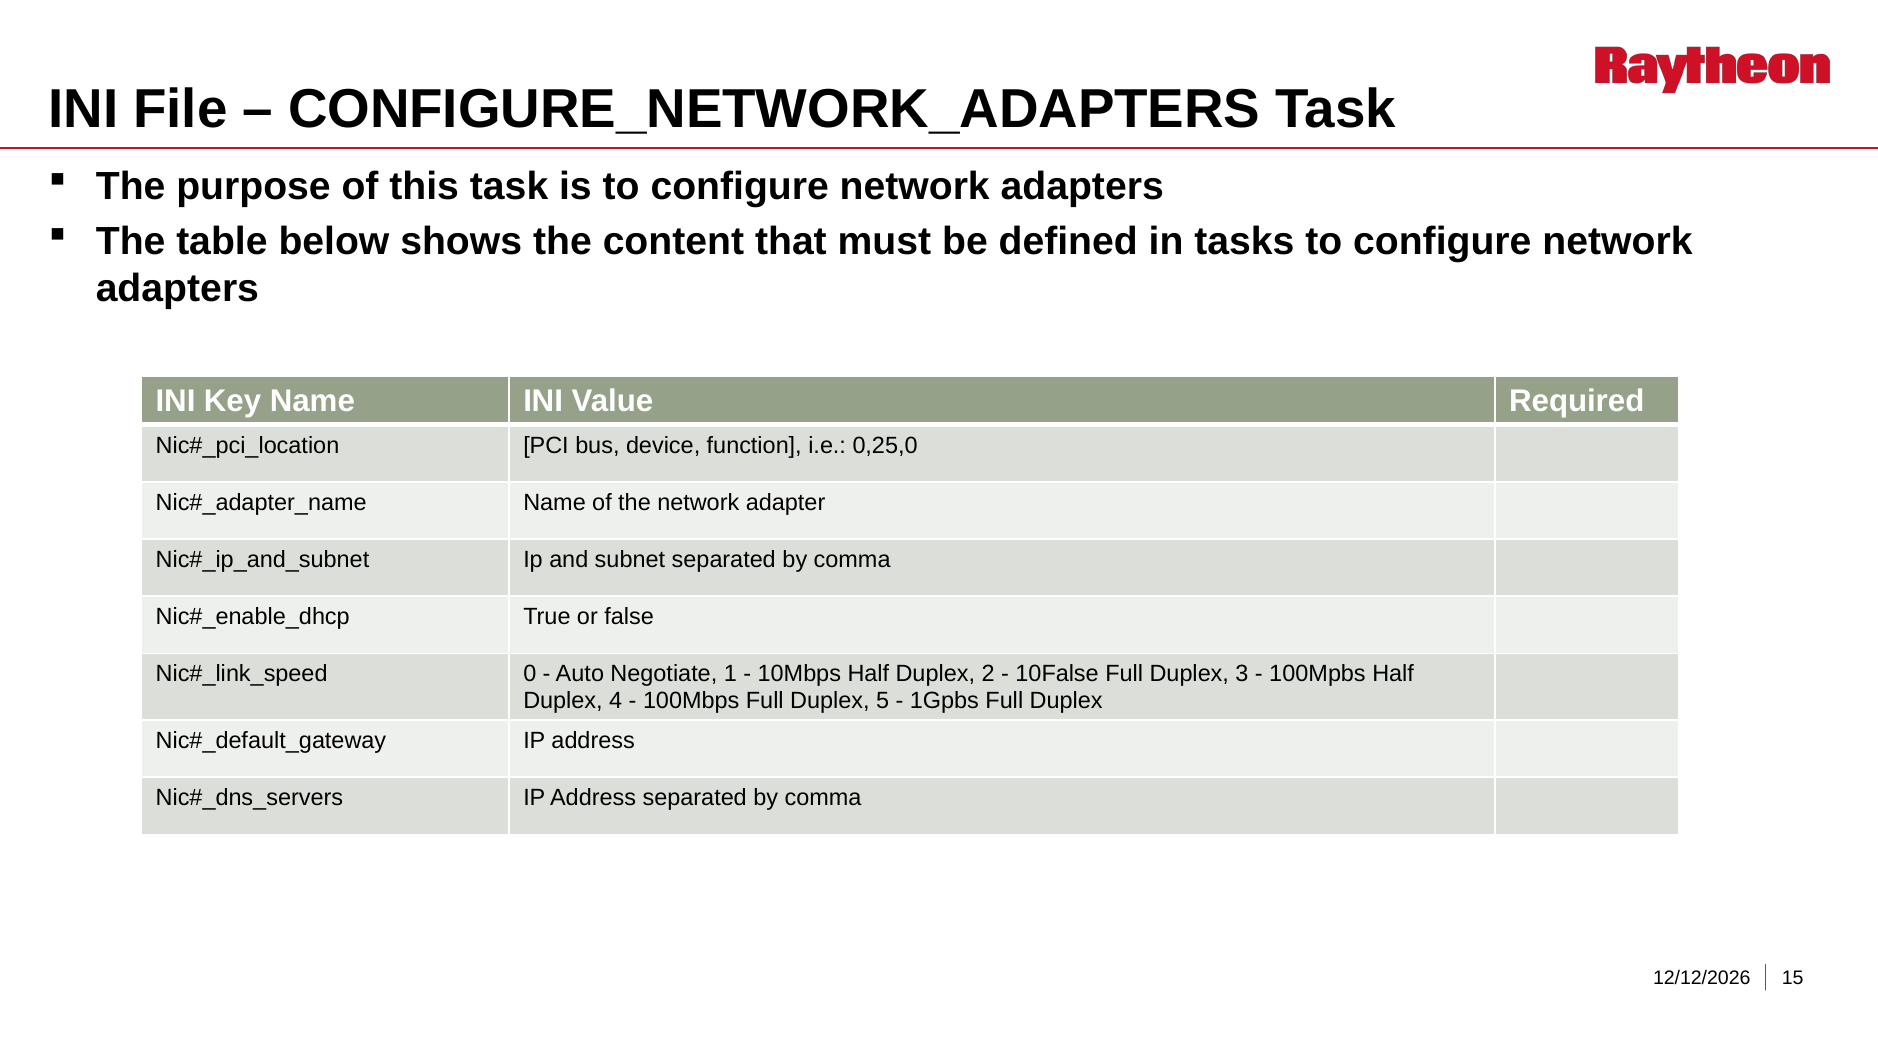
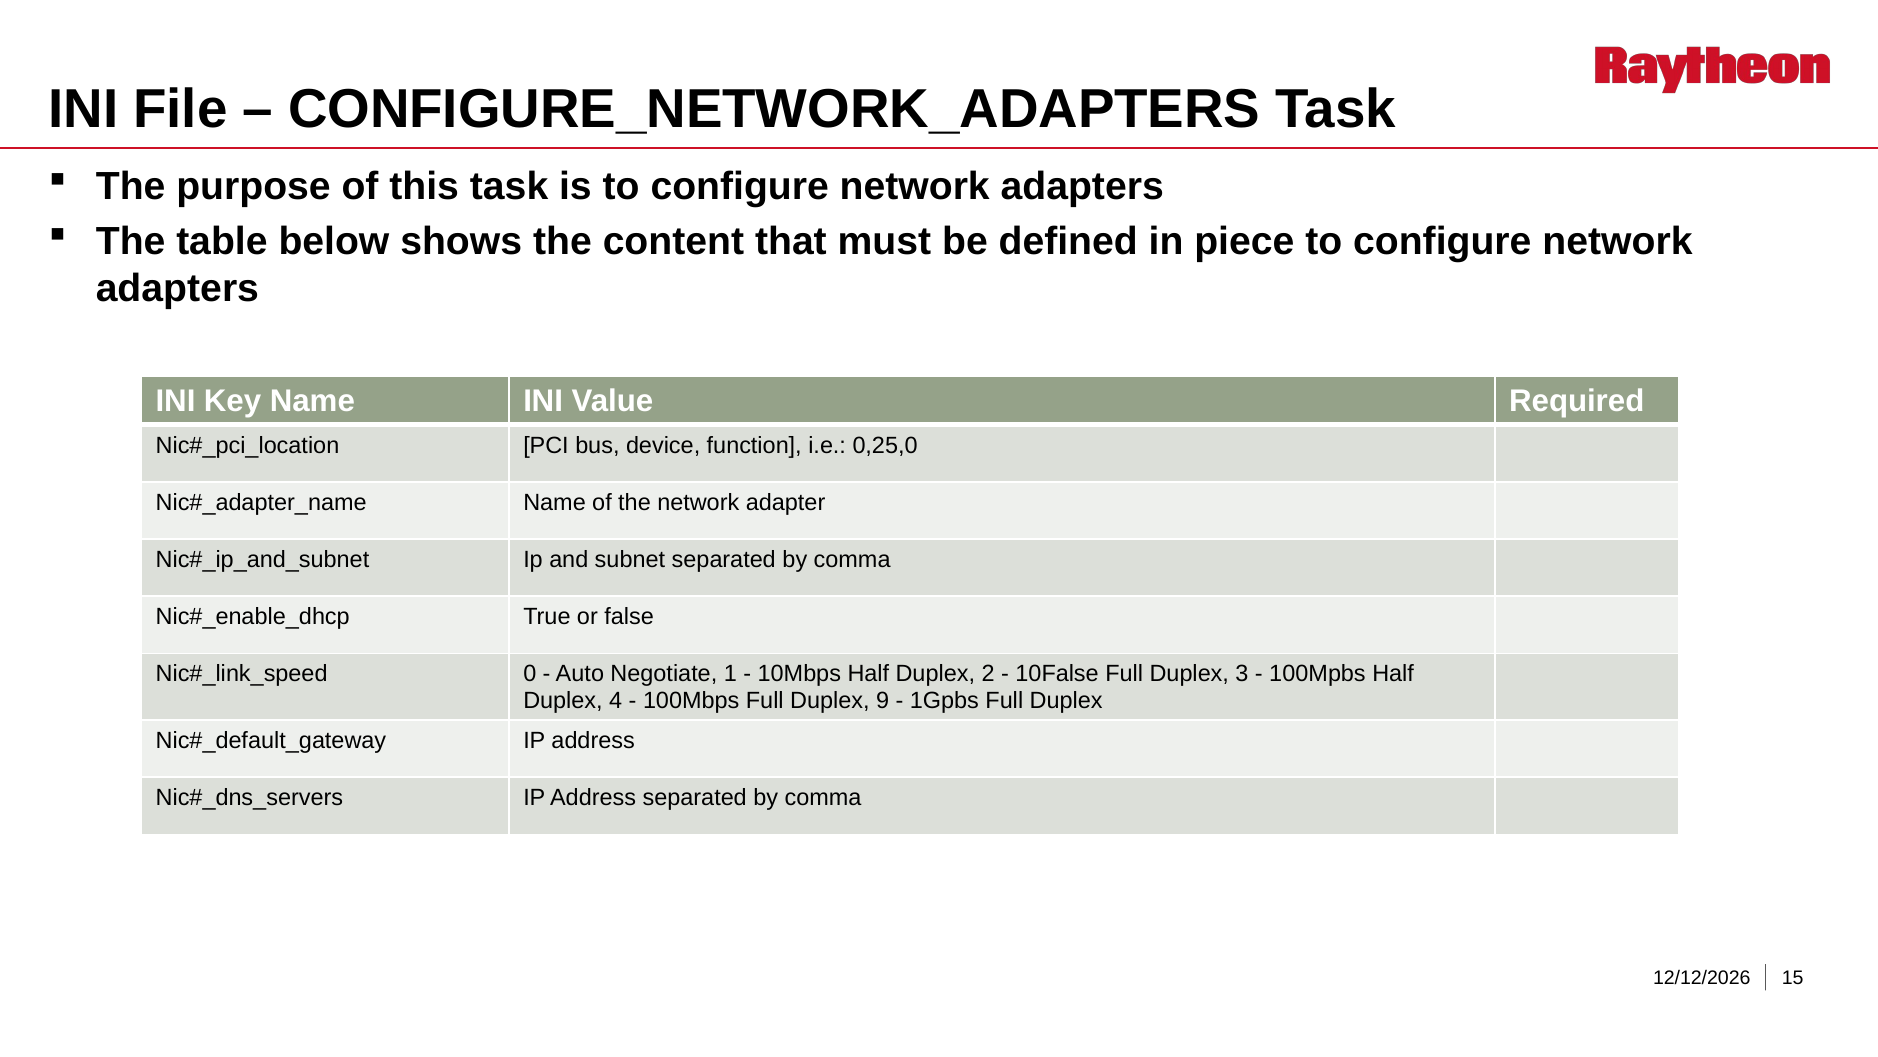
tasks: tasks -> piece (1244, 241)
5: 5 -> 9 (883, 700)
